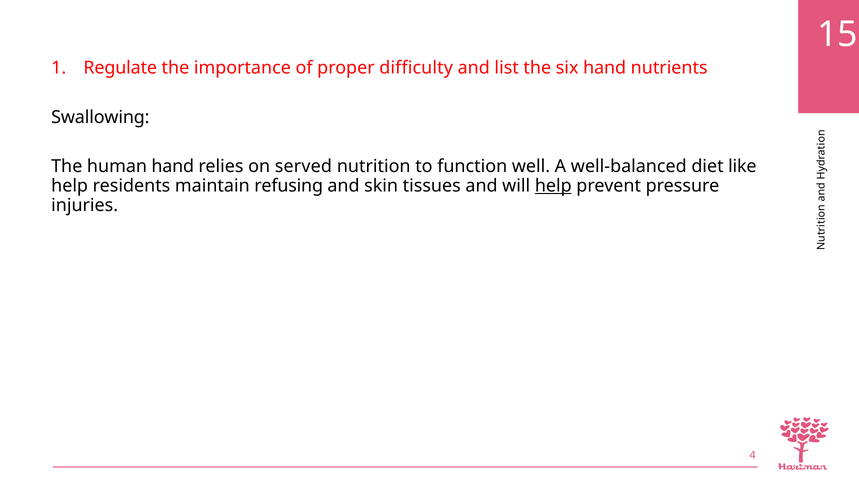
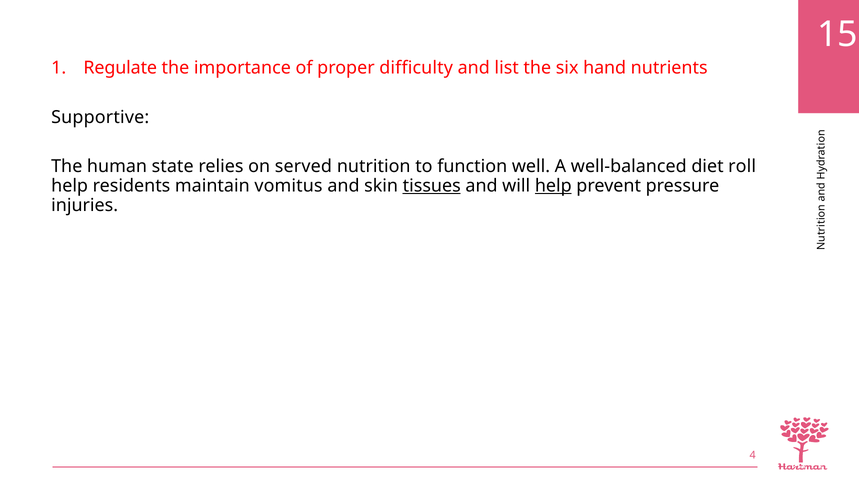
Swallowing: Swallowing -> Supportive (100, 117)
human hand: hand -> state (173, 167)
like: like -> roll (742, 167)
refusing: refusing -> vomitus (289, 186)
tissues underline: none -> present (432, 186)
